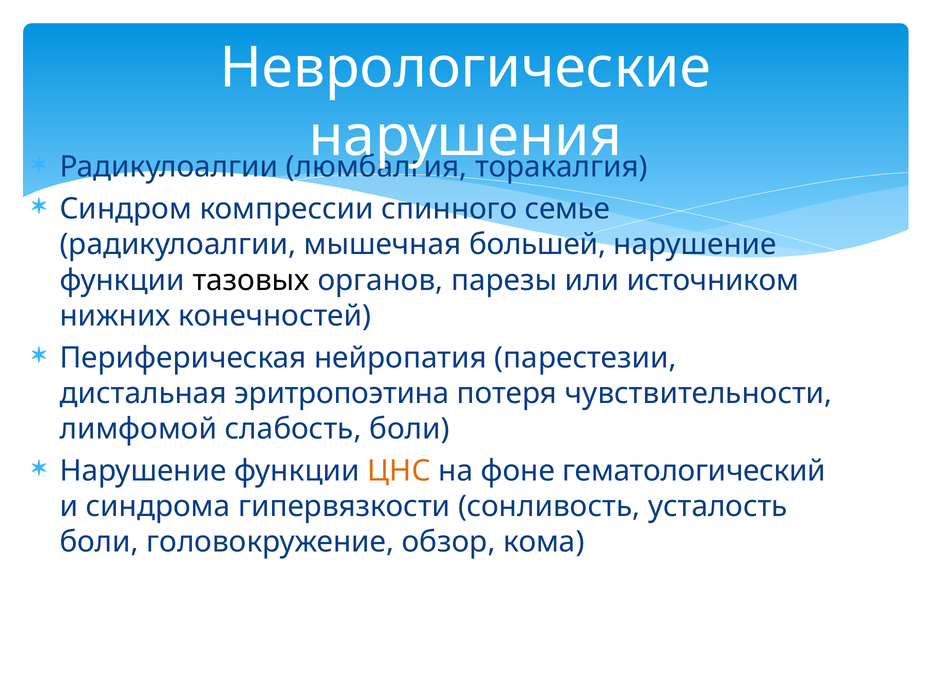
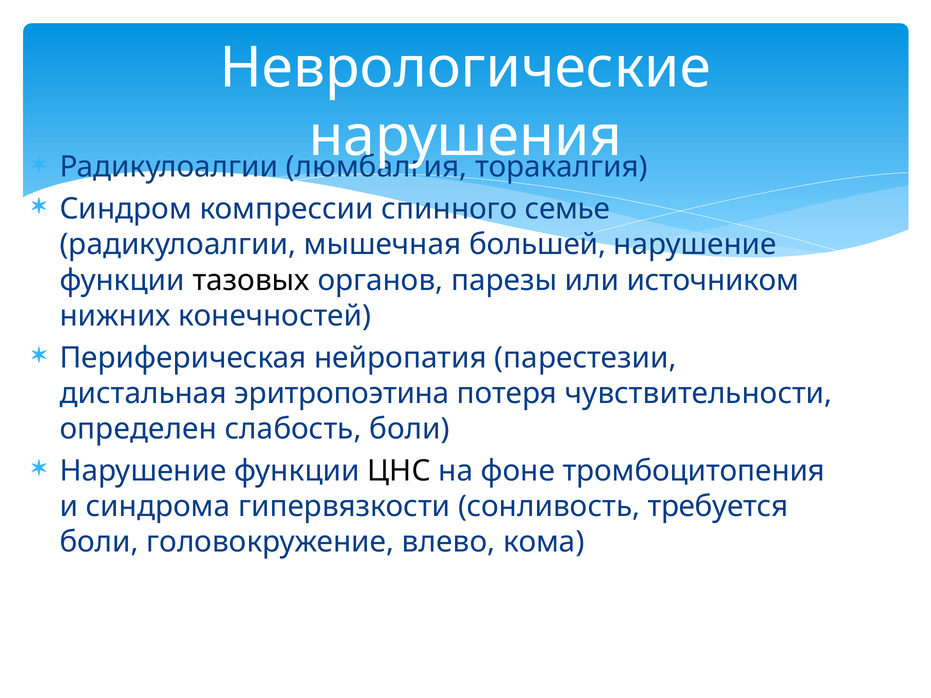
лимфомой: лимфомой -> определен (138, 429)
ЦНС colour: orange -> black (399, 471)
гематологический: гематологический -> тромбоцитопения (694, 471)
усталость: усталость -> требуется (718, 507)
обзор: обзор -> влево (449, 542)
